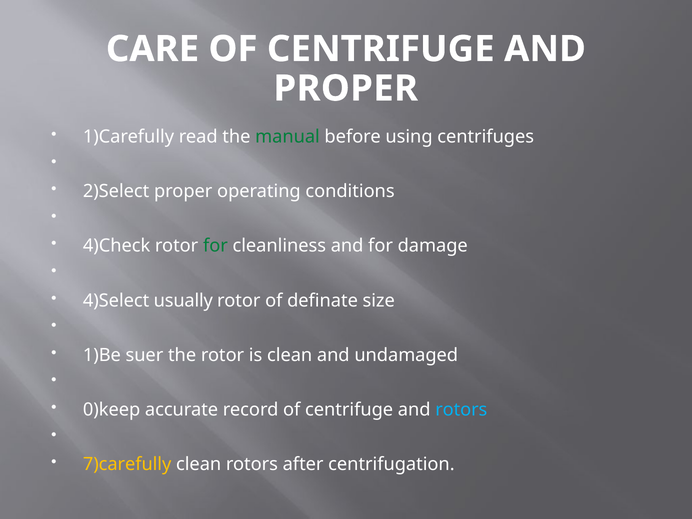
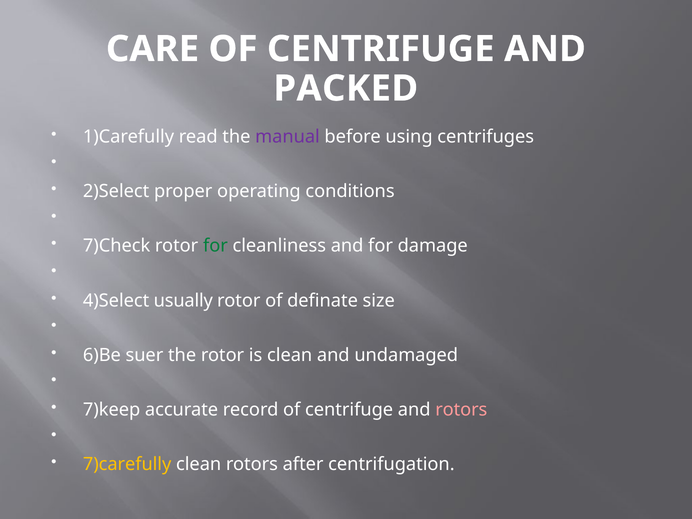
PROPER: PROPER -> PACKED (346, 89)
manual colour: green -> purple (287, 137)
4)Check: 4)Check -> 7)Check (117, 246)
1)Be: 1)Be -> 6)Be (102, 355)
0)keep: 0)keep -> 7)keep (112, 410)
rotors colour: light blue -> pink (461, 410)
